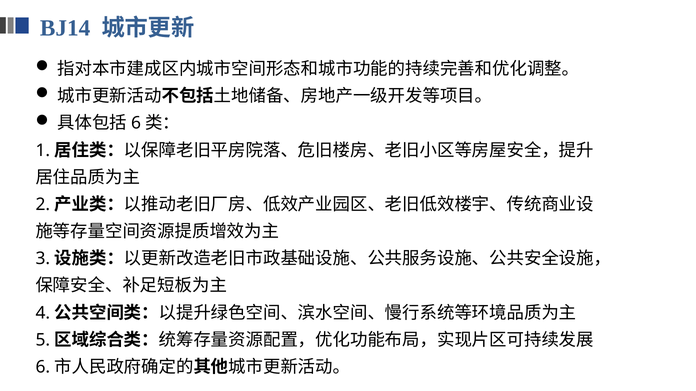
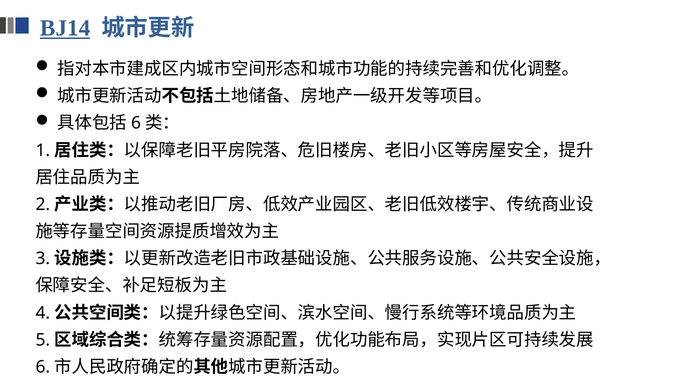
BJ14 underline: none -> present (65, 28)
